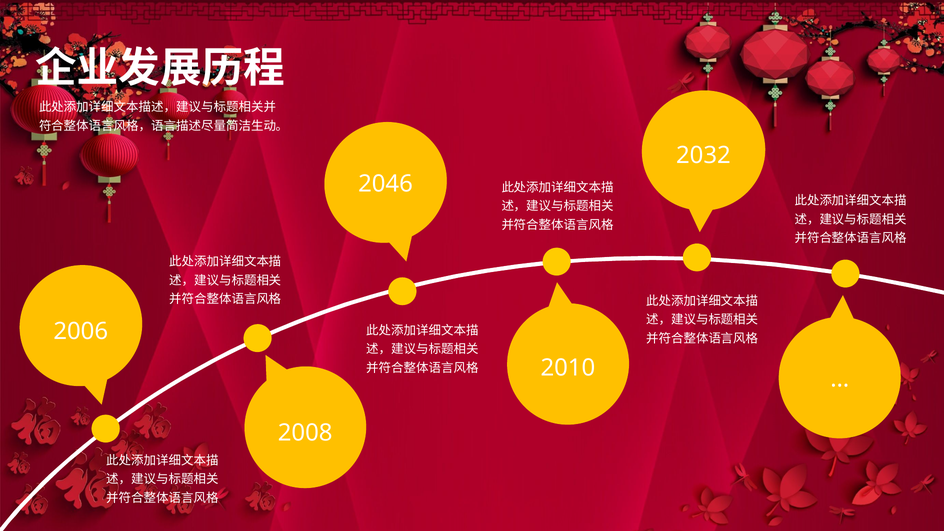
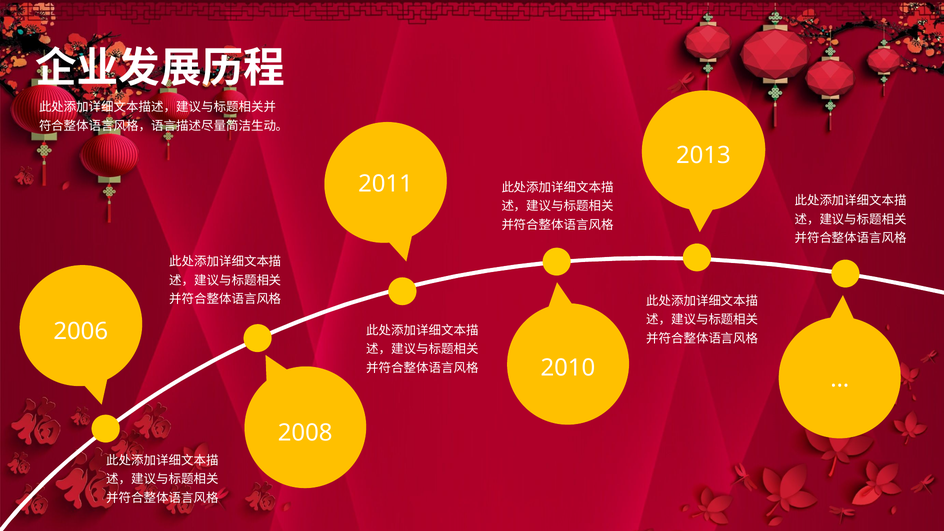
2032: 2032 -> 2013 (703, 155)
2046: 2046 -> 2011 (385, 184)
